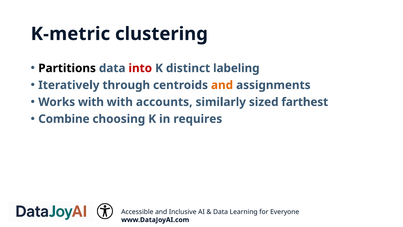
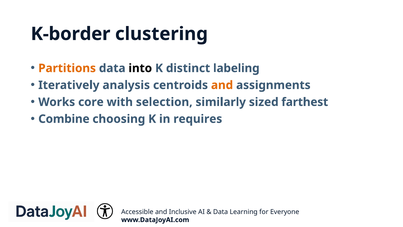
K‑metric: K‑metric -> K‑border (71, 34)
Partitions colour: black -> orange (67, 68)
into colour: red -> black (140, 68)
through: through -> analysis (126, 85)
Works with: with -> core (91, 102)
accounts: accounts -> selection (164, 102)
